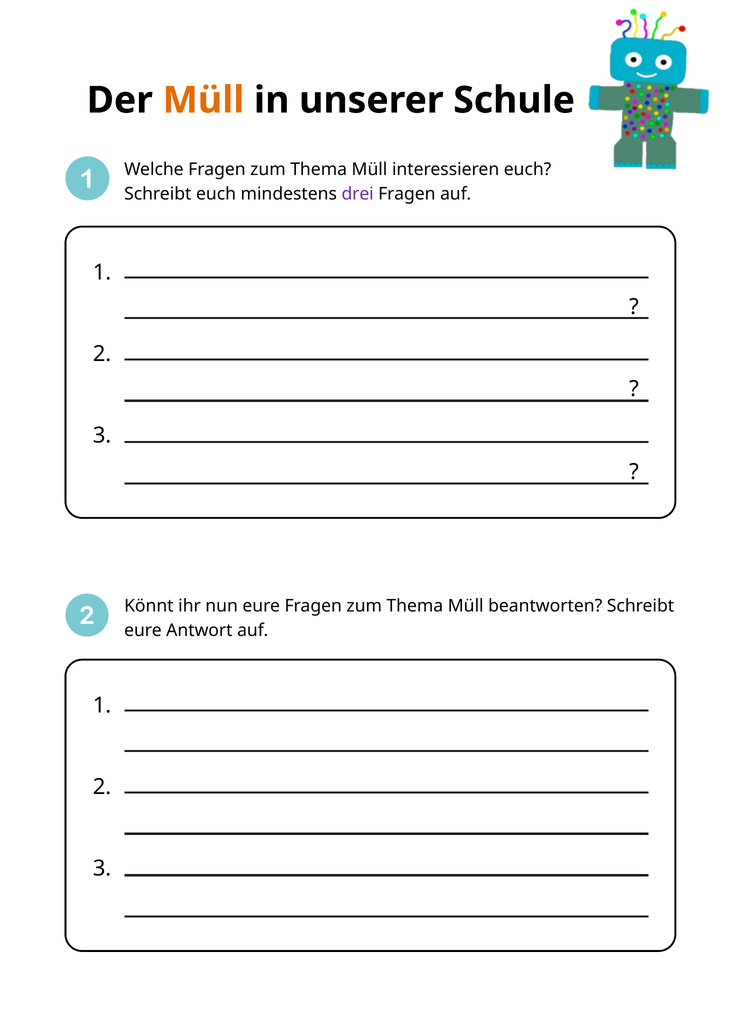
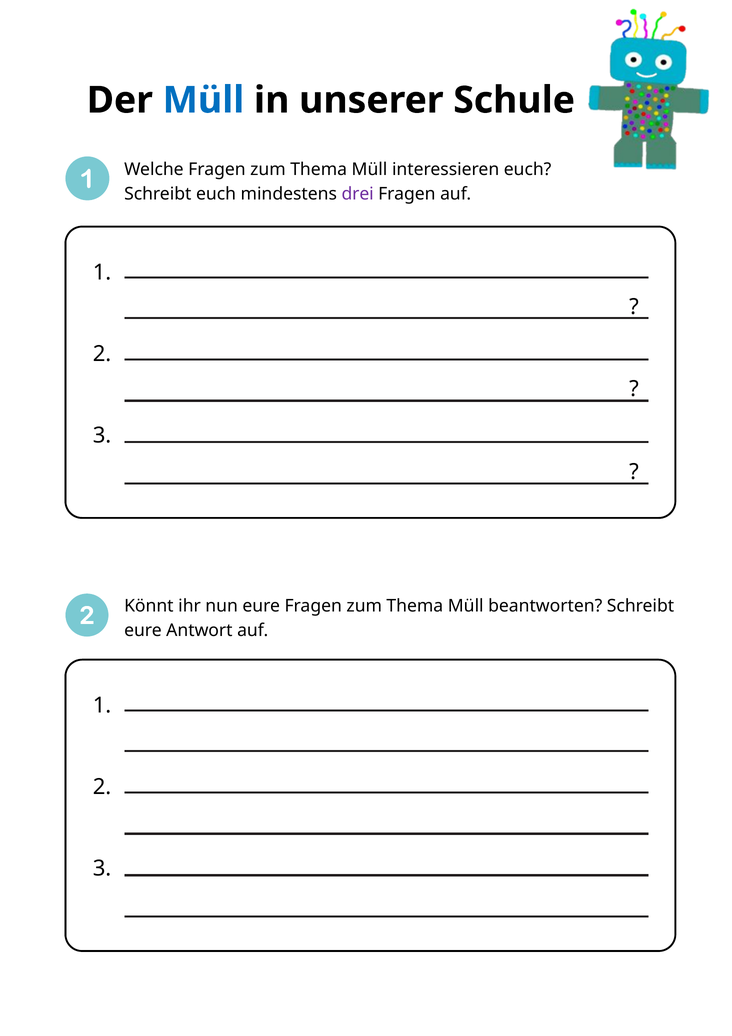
Müll colour: orange -> blue (203, 100)
